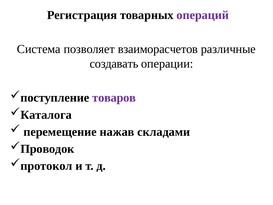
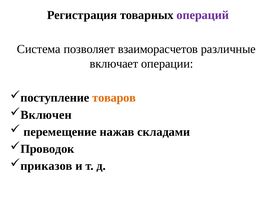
создавать: создавать -> включает (114, 64)
товаров colour: purple -> orange (114, 98)
Каталога: Каталога -> Включен (46, 115)
протокол: протокол -> приказов (46, 166)
